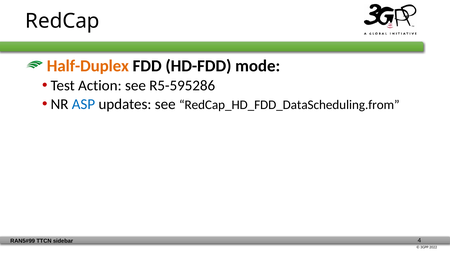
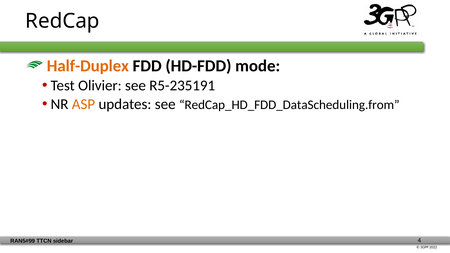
Action: Action -> Olivier (100, 86)
R5-595286: R5-595286 -> R5-235191 (182, 86)
ASP colour: blue -> orange (83, 104)
